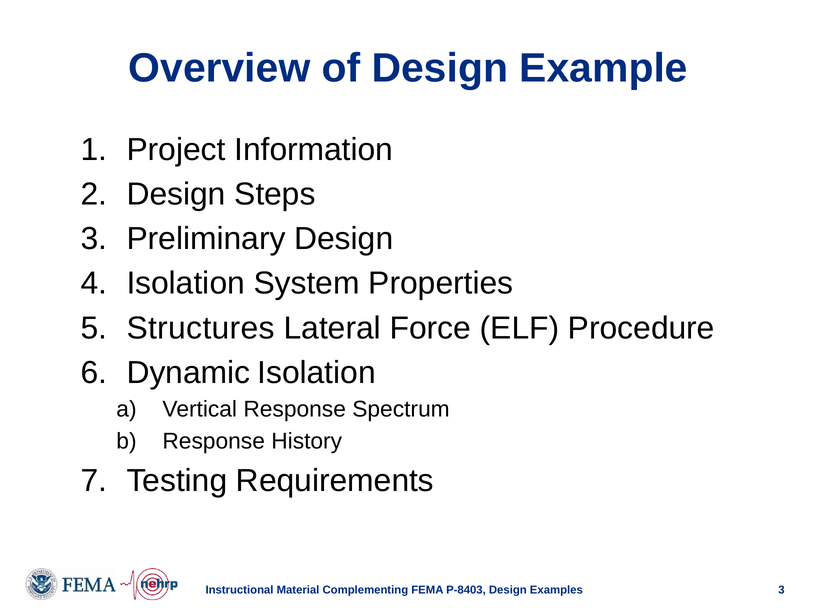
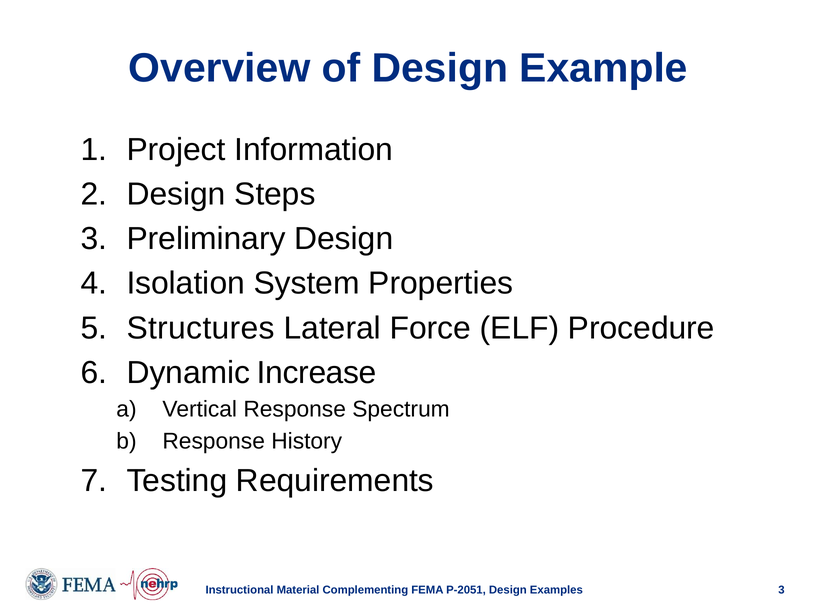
Dynamic Isolation: Isolation -> Increase (317, 373)
P-8403: P-8403 -> P-2051 (466, 590)
